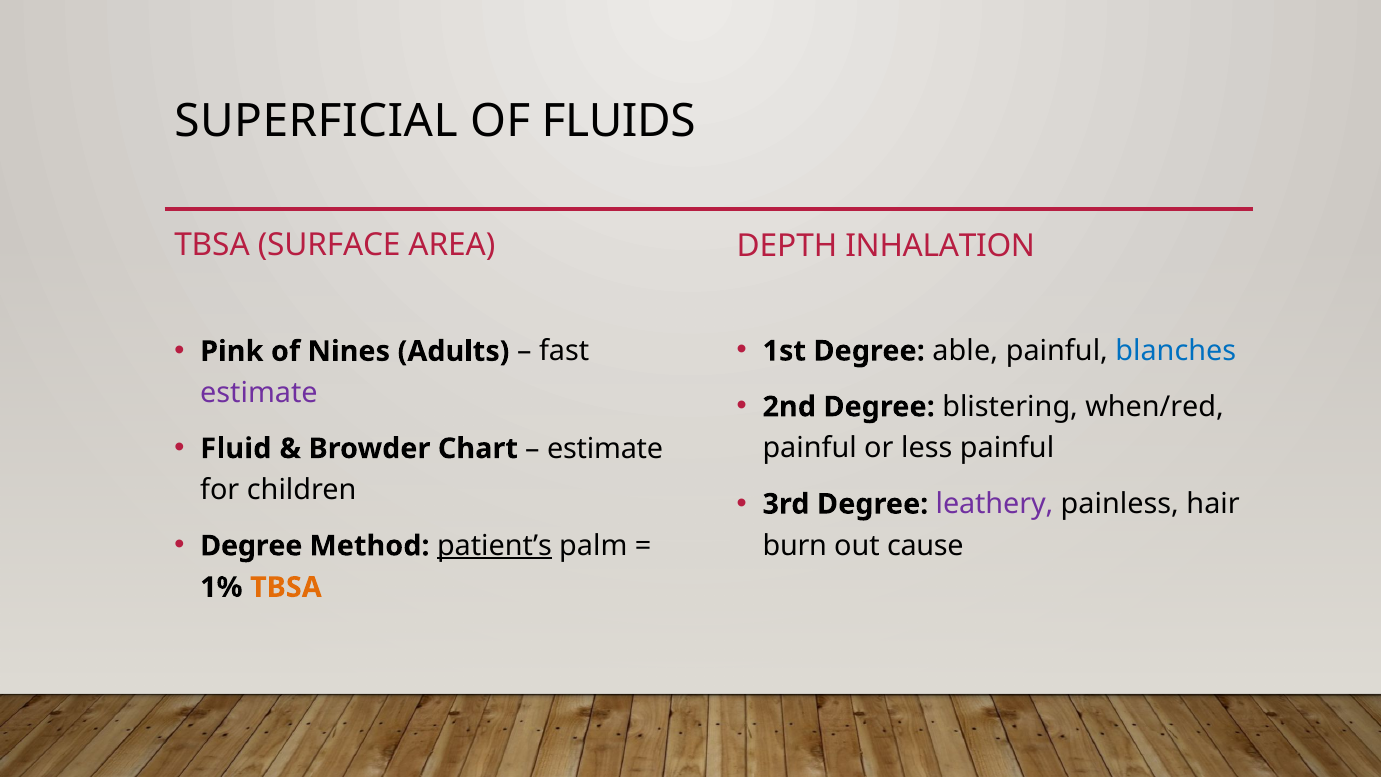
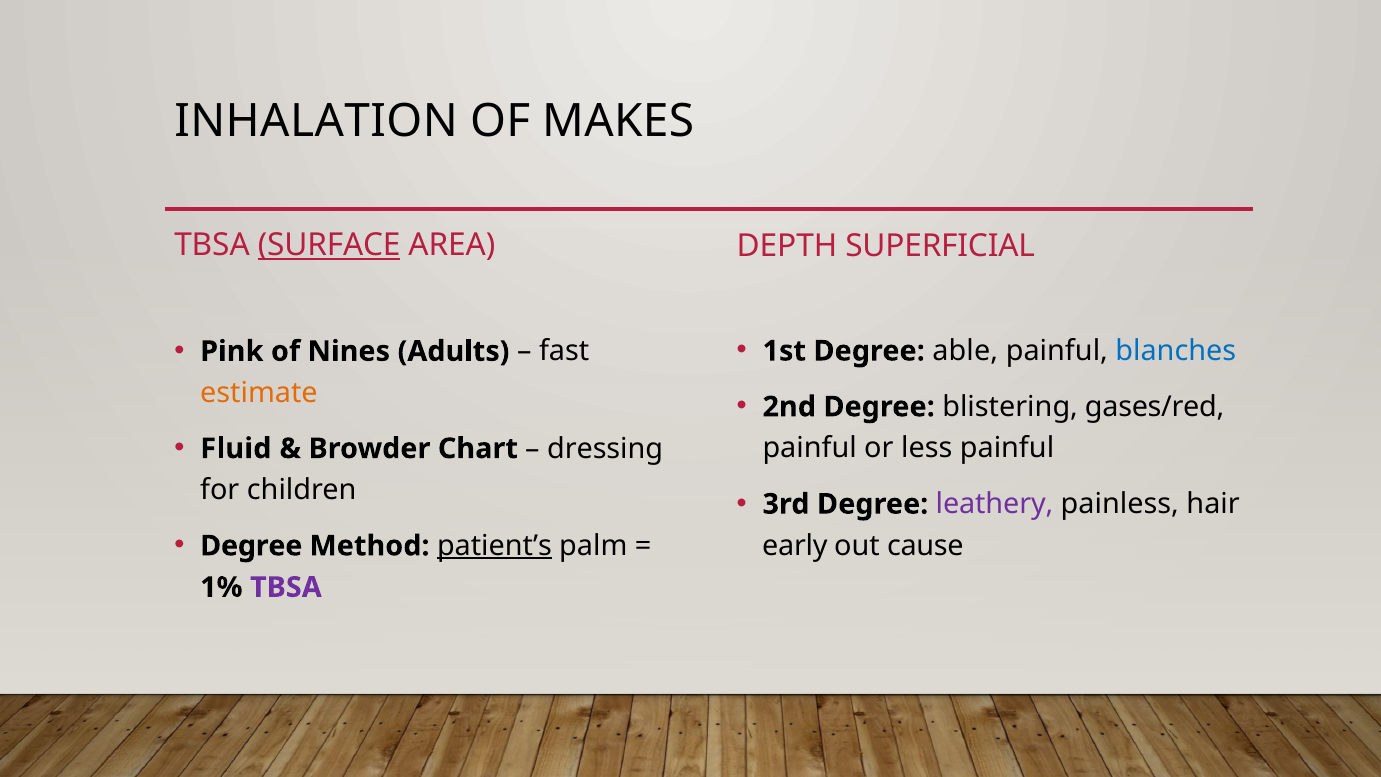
SUPERFICIAL: SUPERFICIAL -> INHALATION (316, 121)
FLUIDS: FLUIDS -> MAKES (618, 121)
SURFACE underline: none -> present (329, 245)
INHALATION: INHALATION -> SUPERFICIAL (940, 246)
estimate colour: purple -> orange (259, 393)
when/red: when/red -> gases/red (1155, 407)
estimate: estimate -> dressing (605, 449)
burn: burn -> early (795, 545)
TBSA colour: orange -> purple (286, 587)
